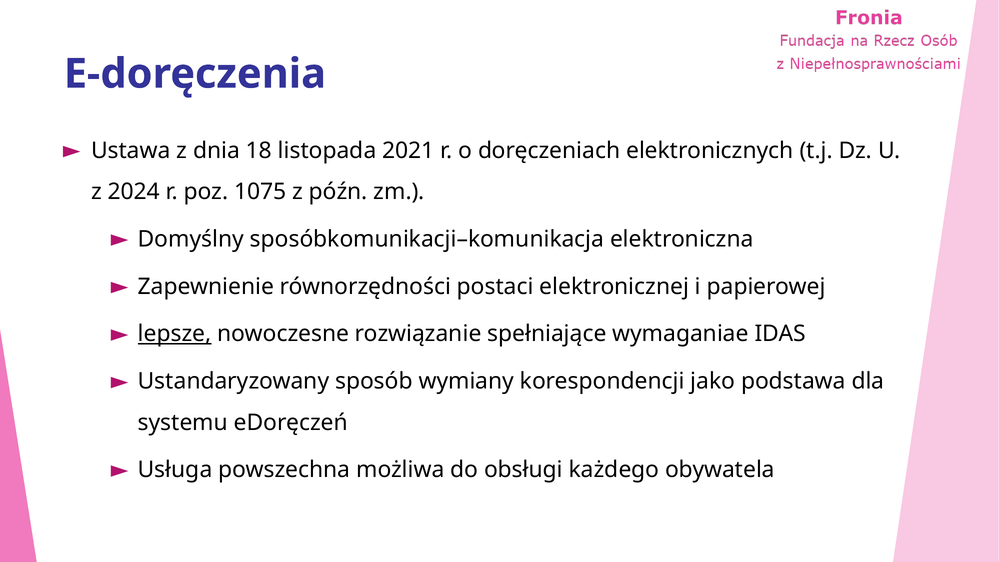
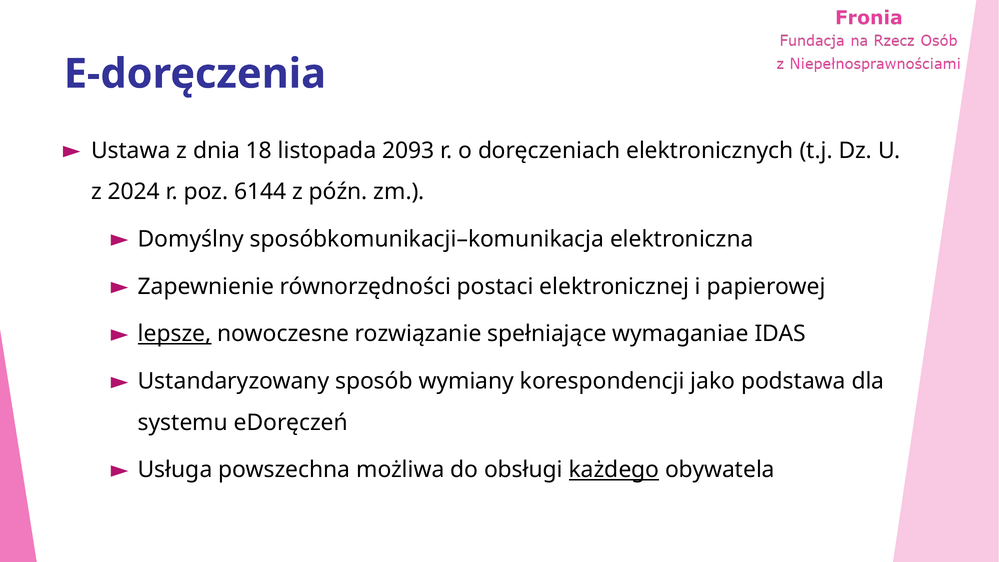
2021: 2021 -> 2093 (408, 150)
1075: 1075 -> 6144 (260, 192)
każdego underline: none -> present (614, 470)
